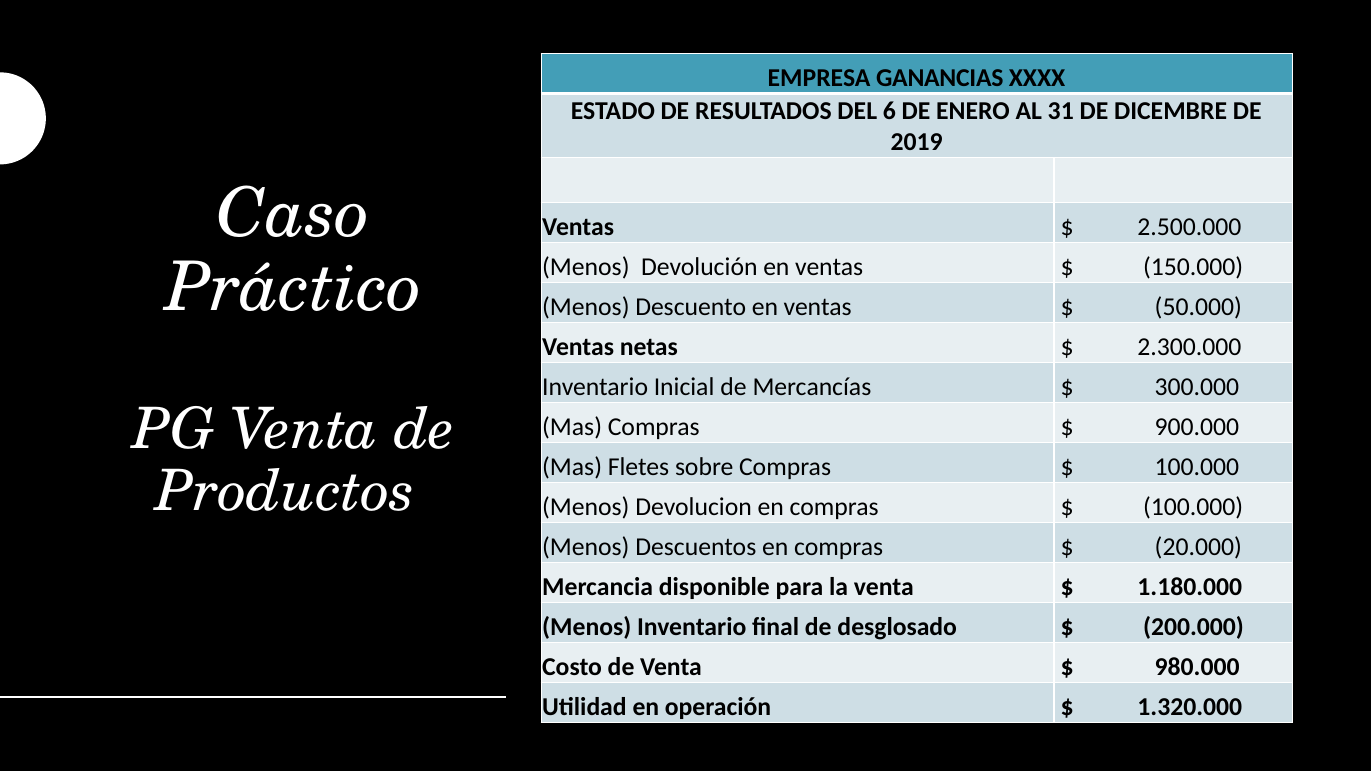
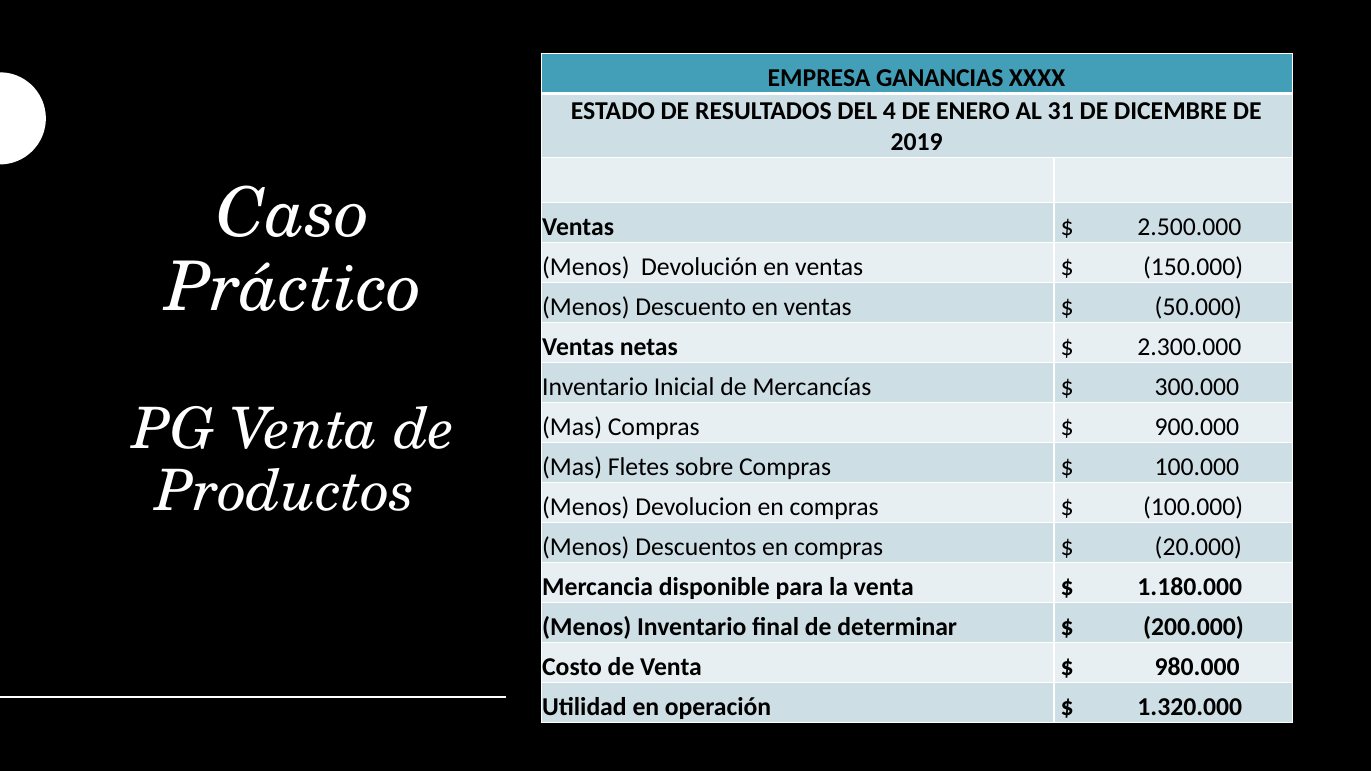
6: 6 -> 4 (889, 111)
desglosado: desglosado -> determinar (897, 627)
